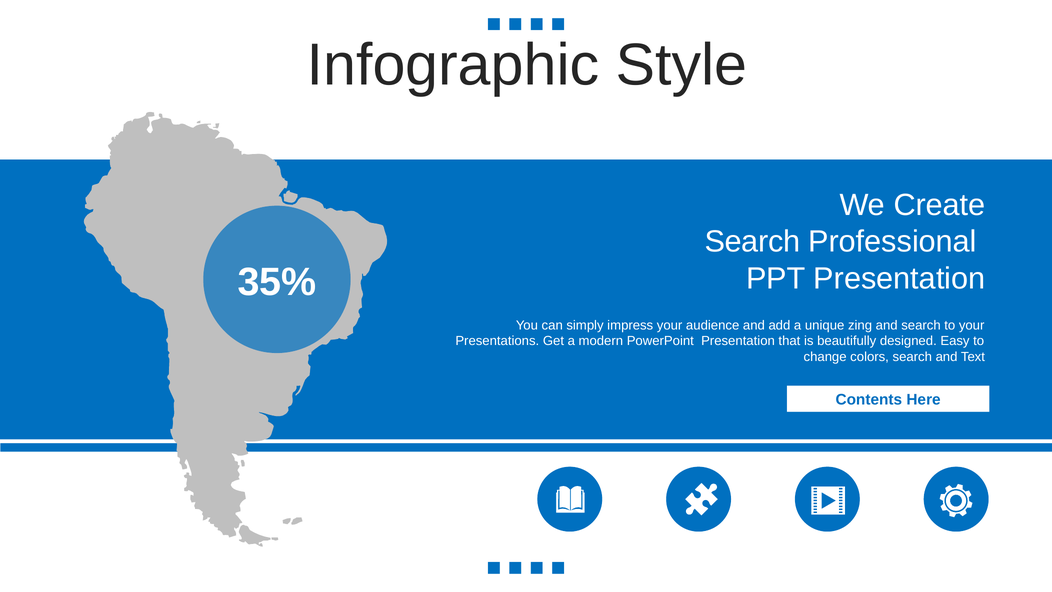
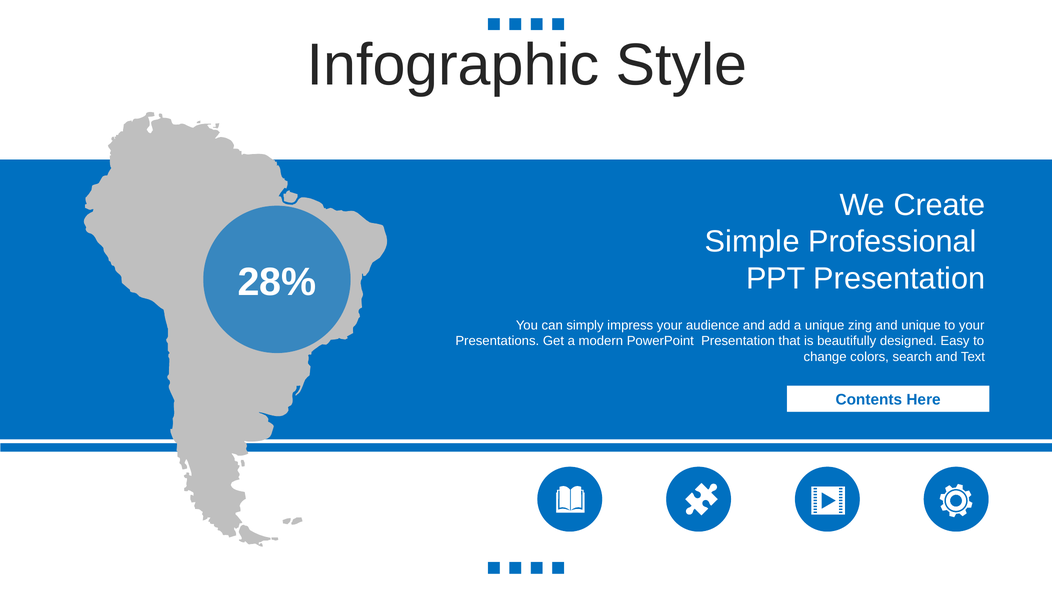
Search: Search -> Simple (752, 242)
35%: 35% -> 28% (277, 282)
and search: search -> unique (921, 325)
